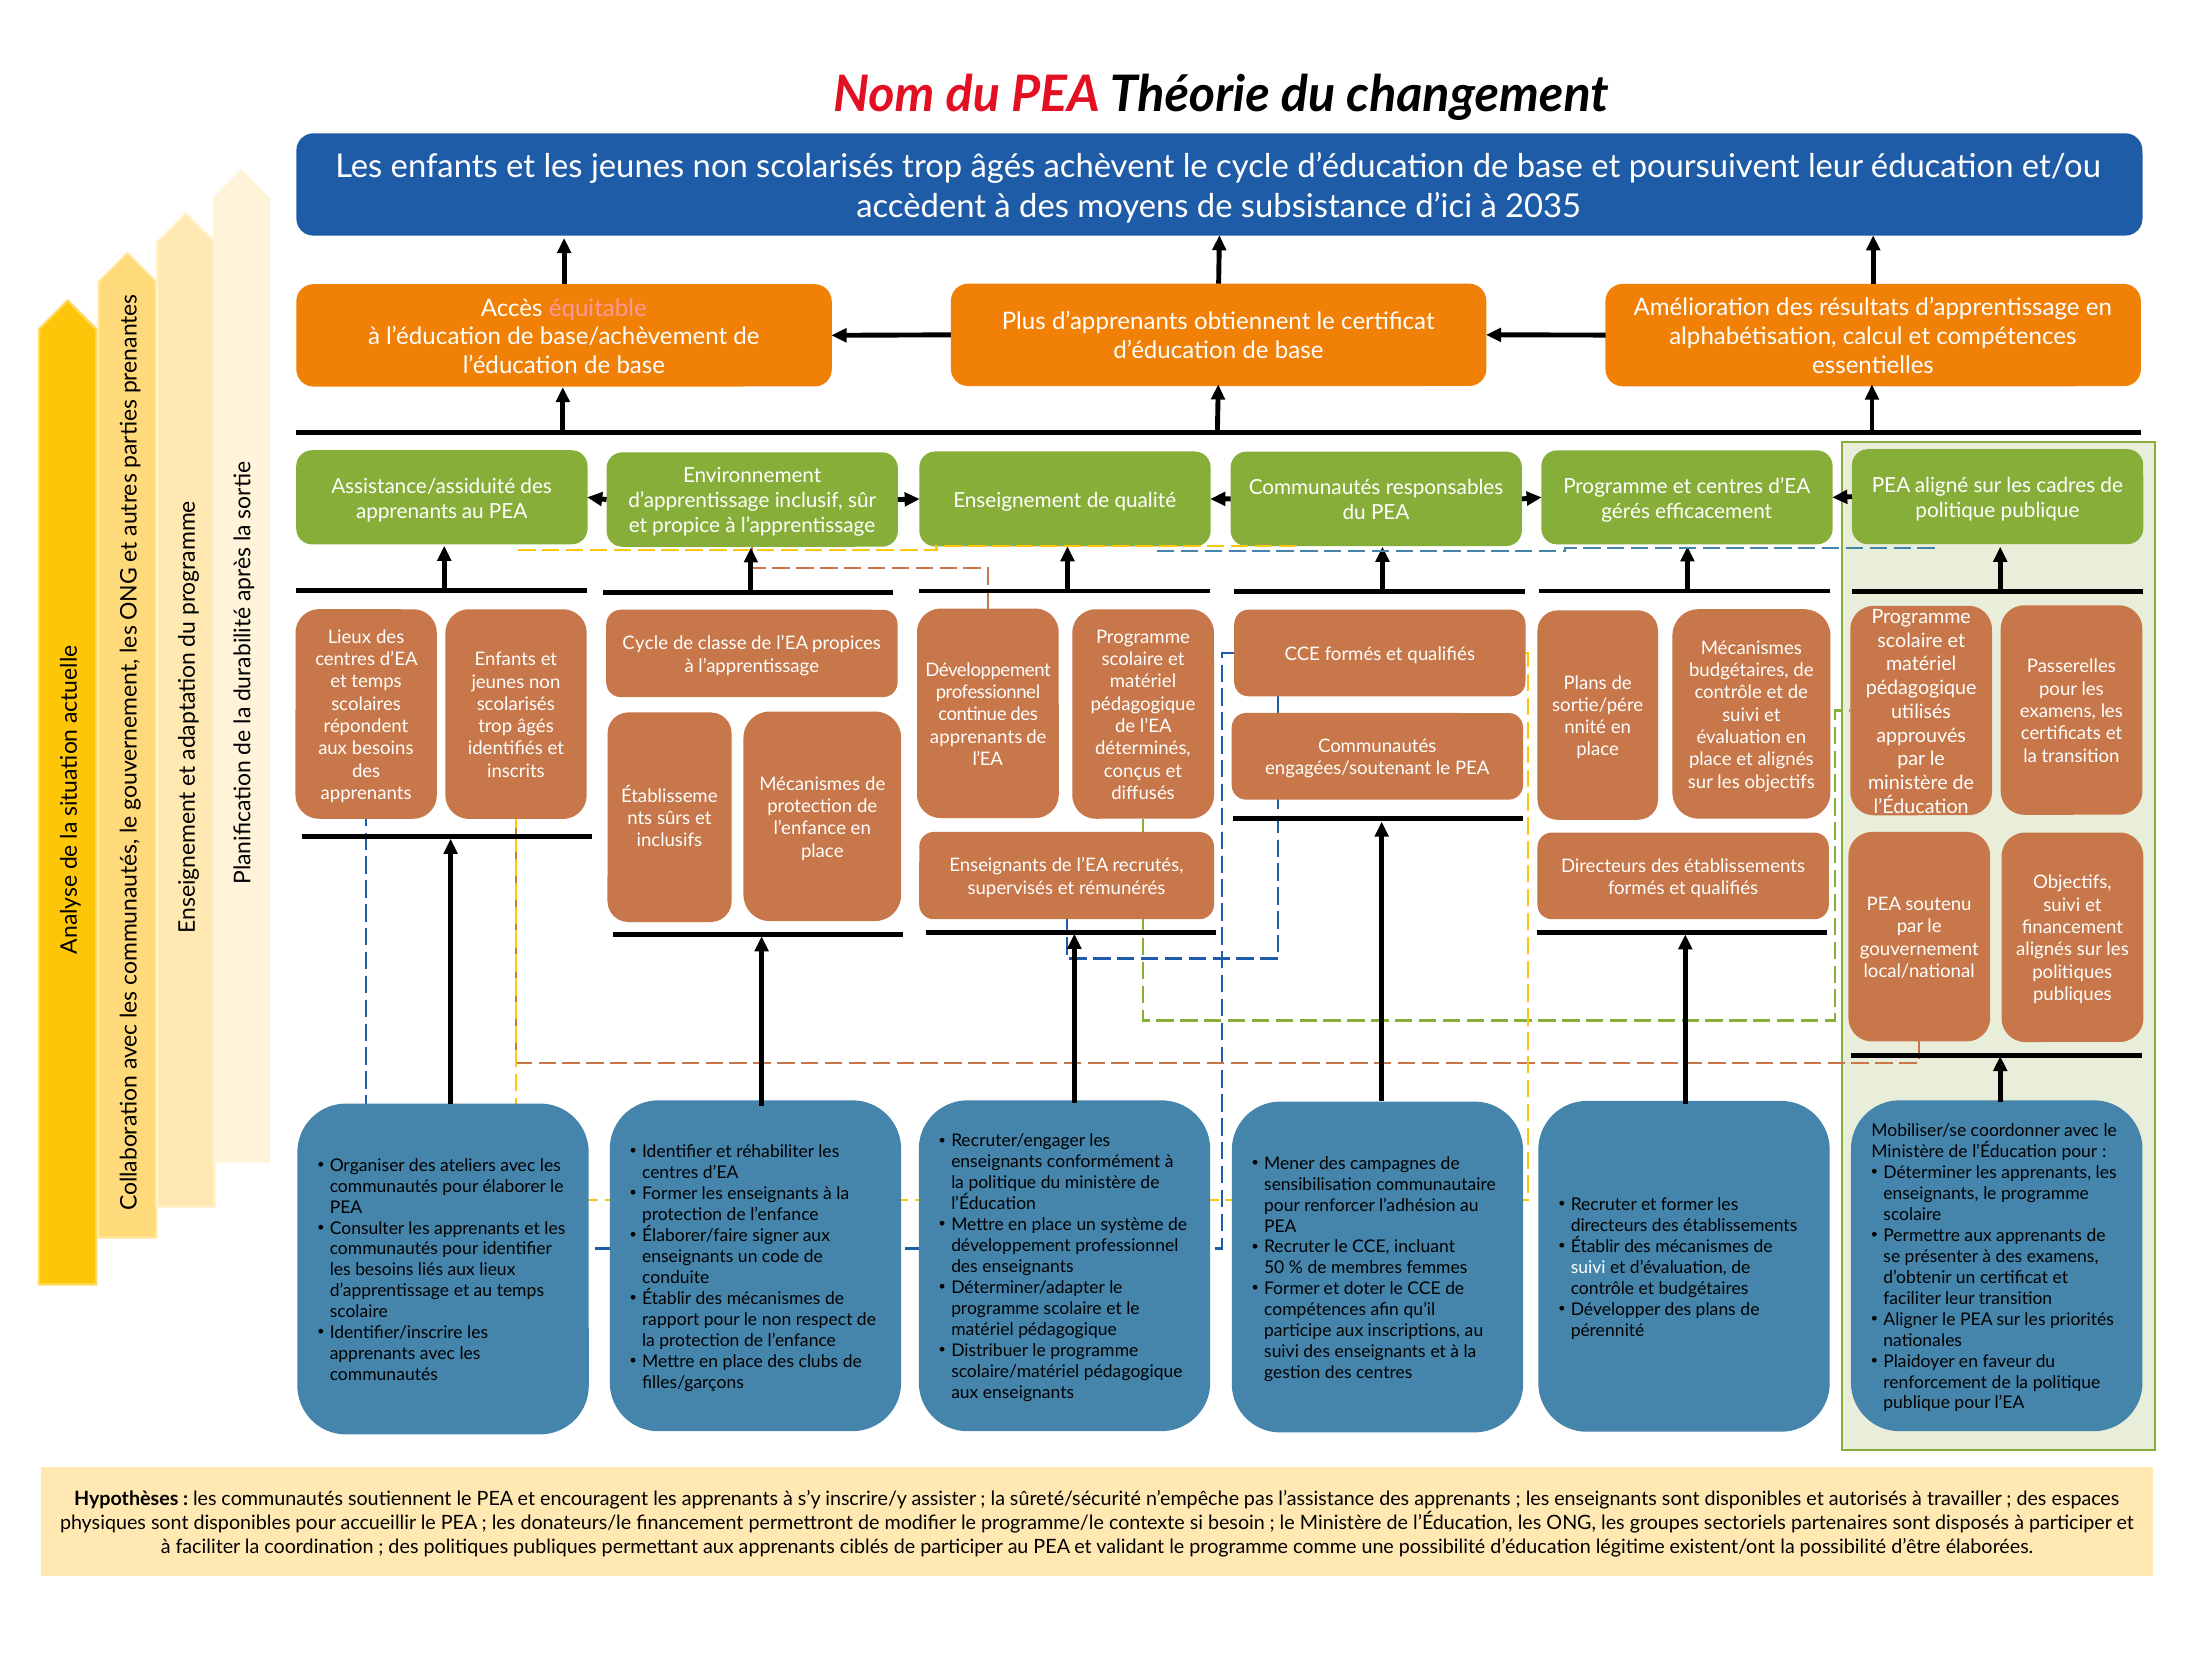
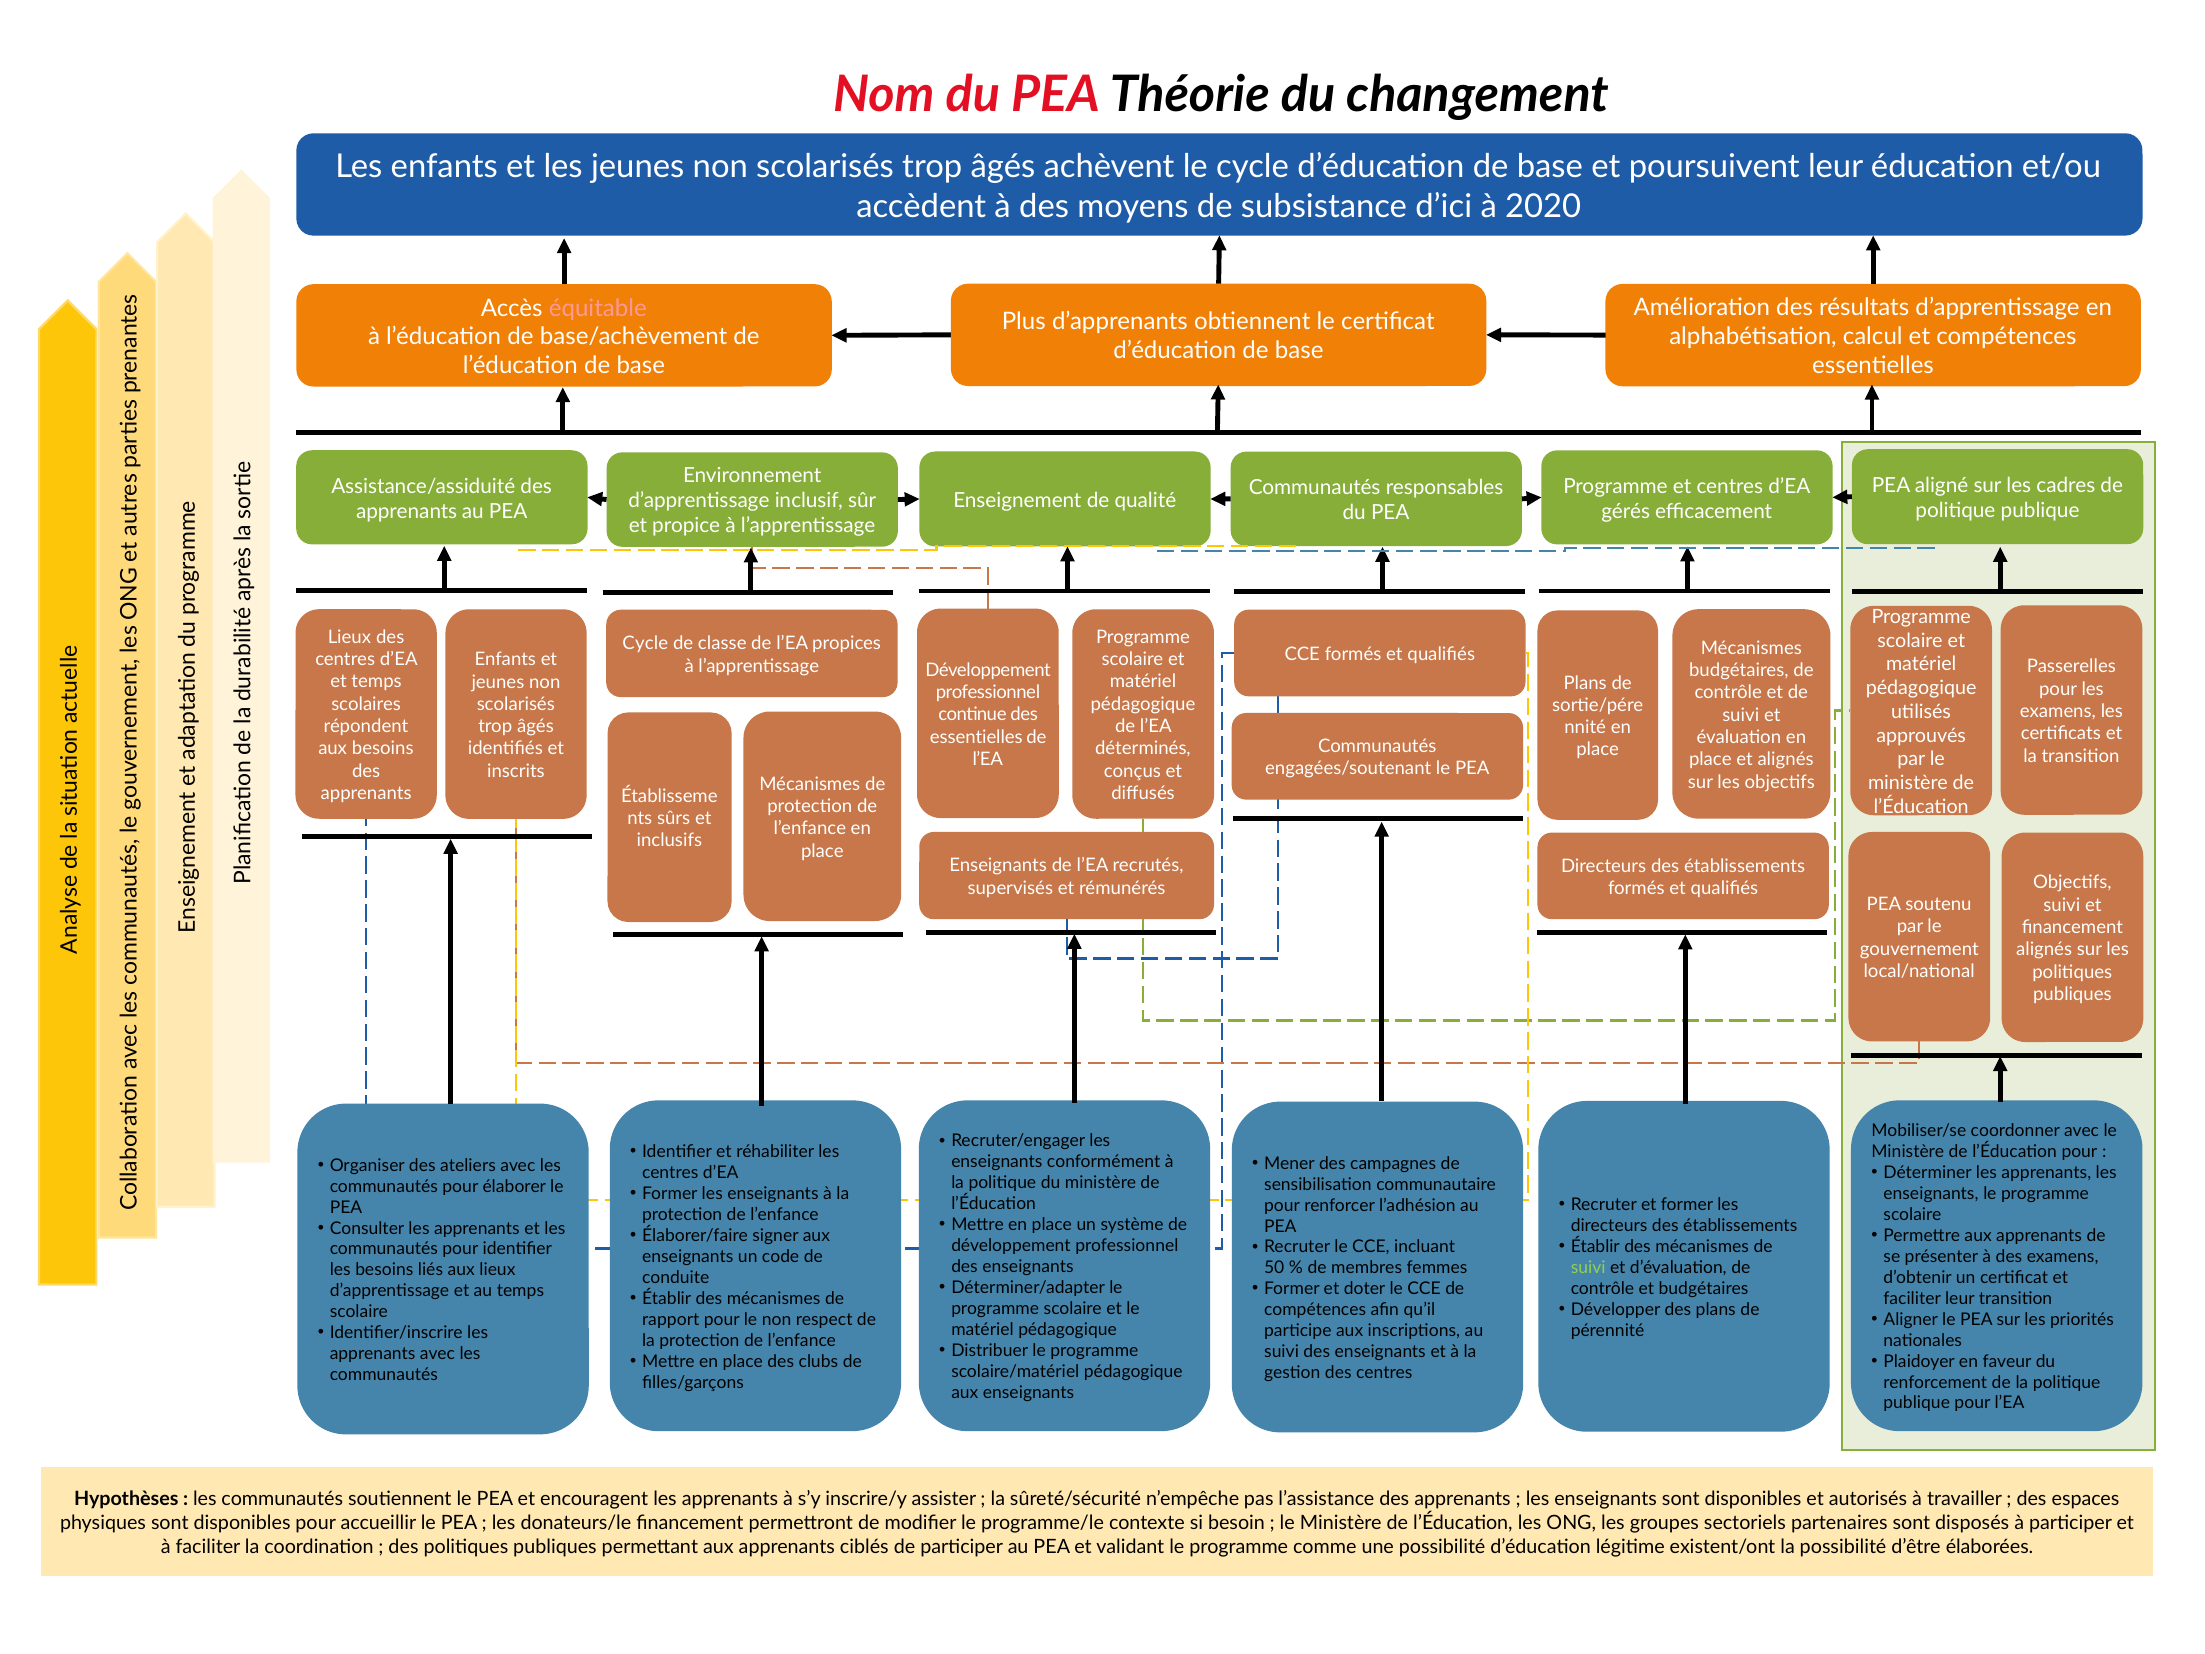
2035: 2035 -> 2020 (1543, 206)
apprenants: apprenants -> essentielles (976, 737)
suivi colour: white -> light green (1588, 1267)
